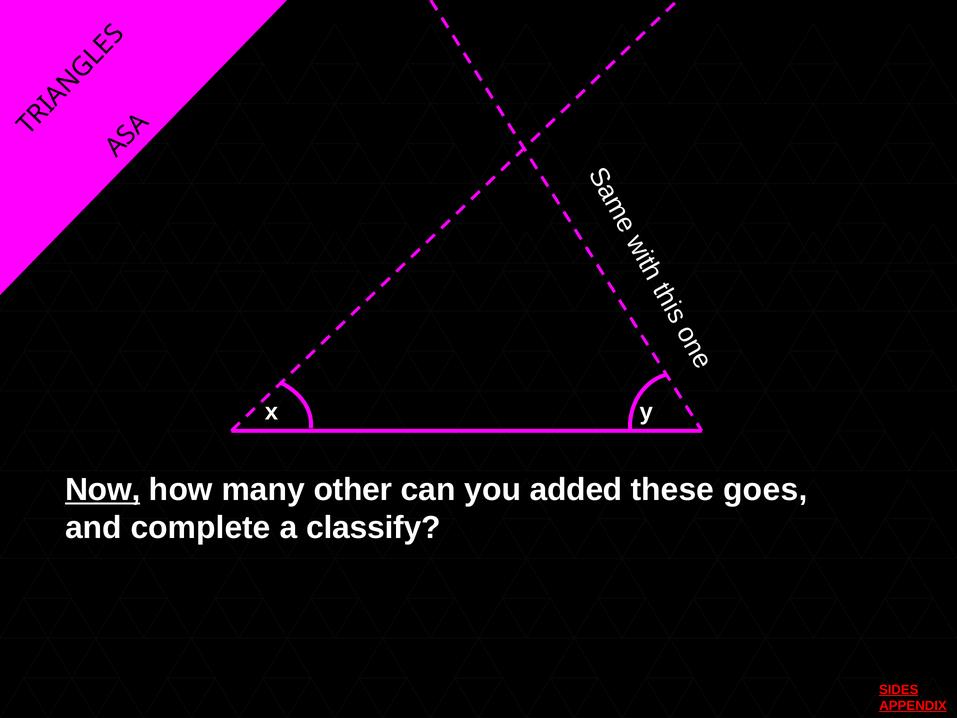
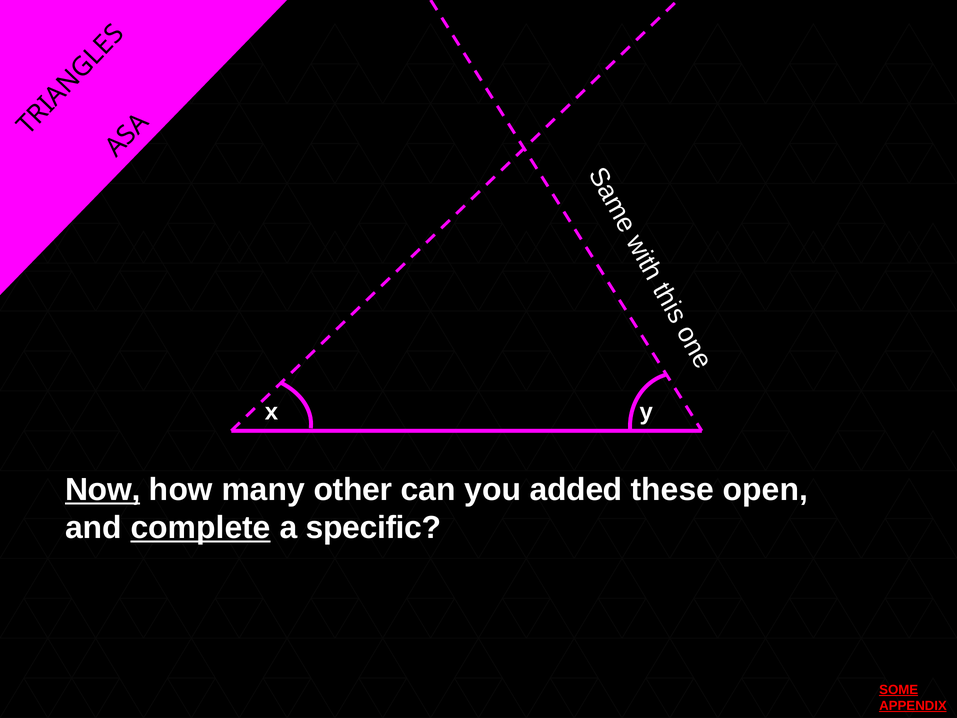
goes: goes -> open (765, 489)
complete underline: none -> present (201, 528)
classify: classify -> specific (374, 528)
SIDES: SIDES -> SOME (899, 689)
